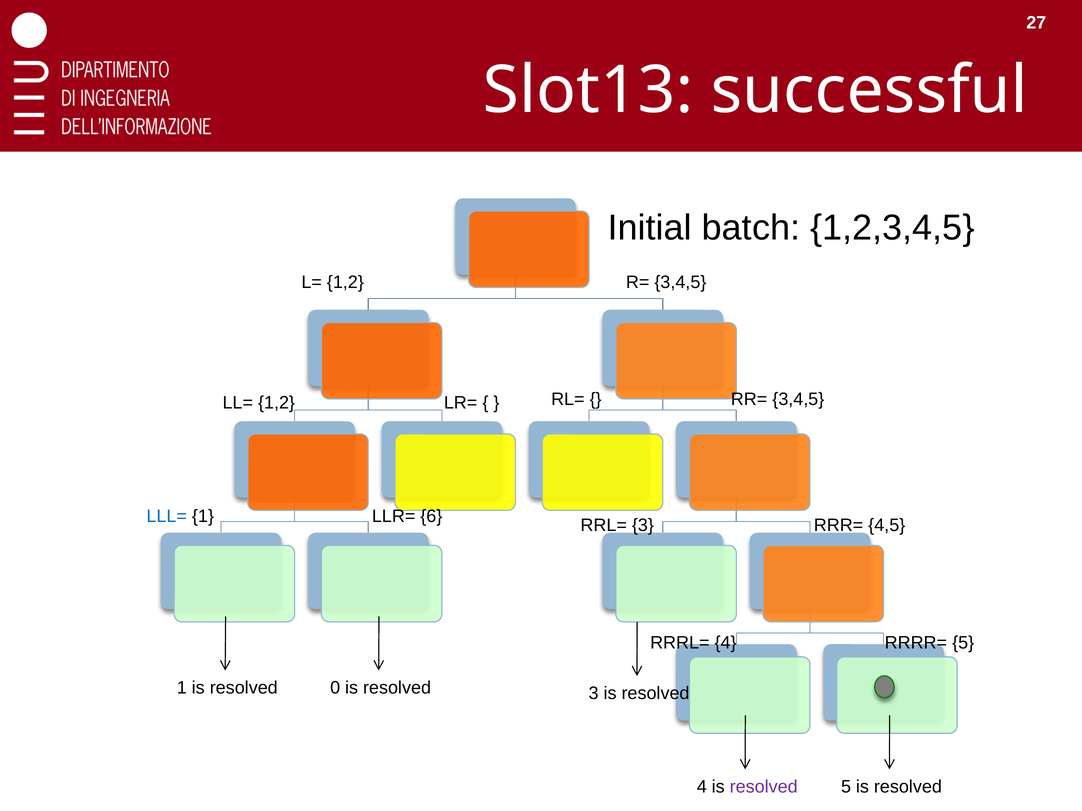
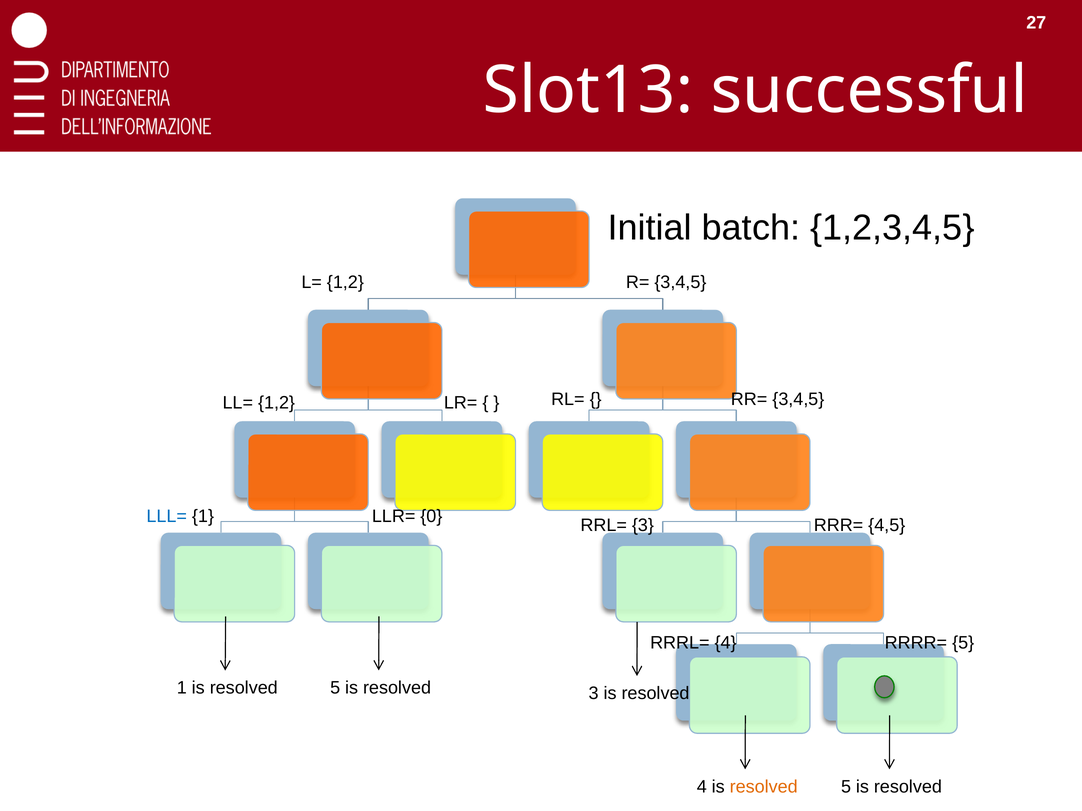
6: 6 -> 0 (431, 517)
1 is resolved 0: 0 -> 5 (335, 688)
resolved colour: purple -> orange (764, 787)
